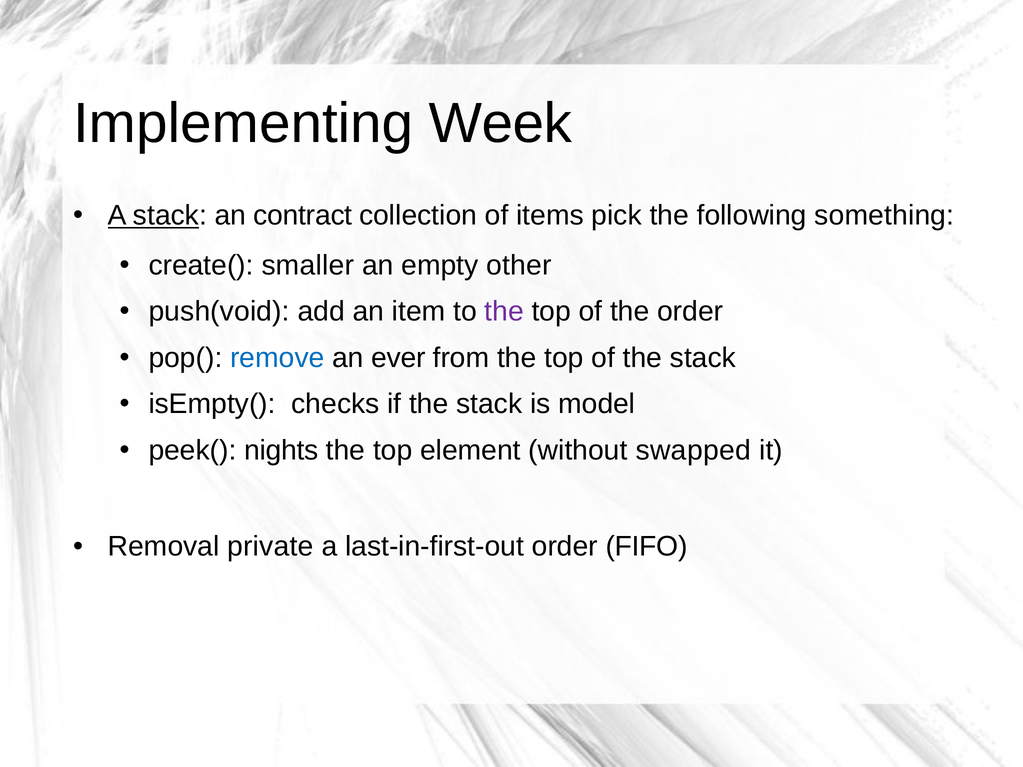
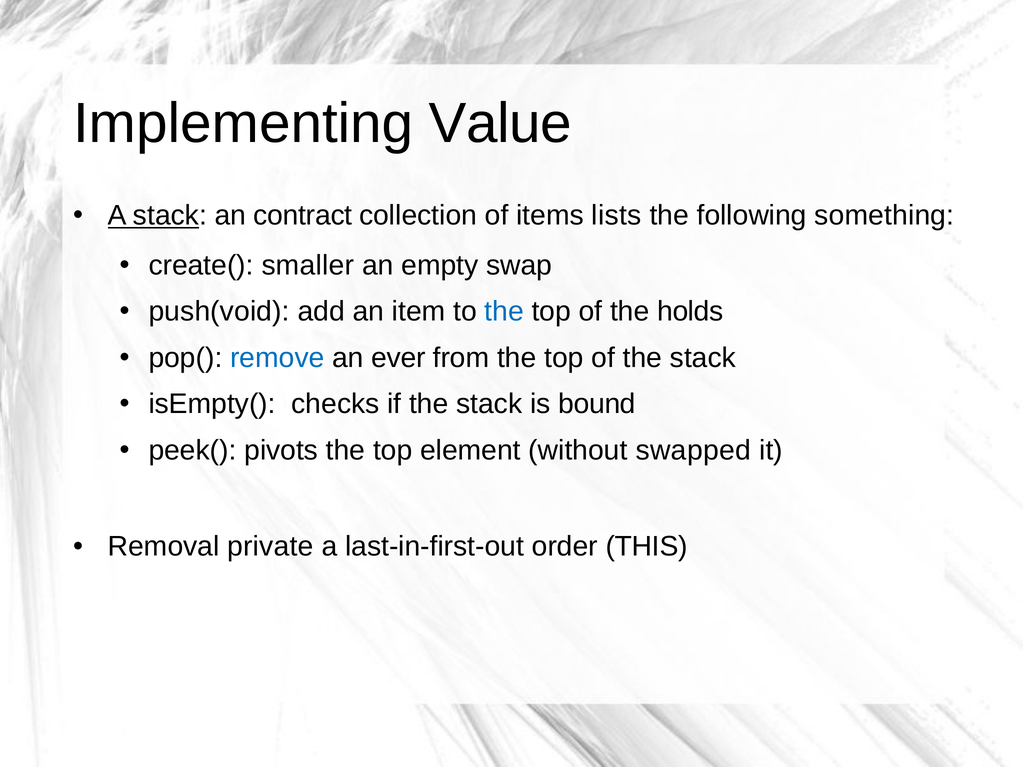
Week: Week -> Value (500, 124)
pick: pick -> lists (616, 215)
other: other -> swap (519, 265)
the colour: purple -> blue (504, 312)
the order: order -> holds (690, 312)
model: model -> bound (597, 404)
nights: nights -> pivots (281, 450)
FIFO: FIFO -> THIS (647, 547)
